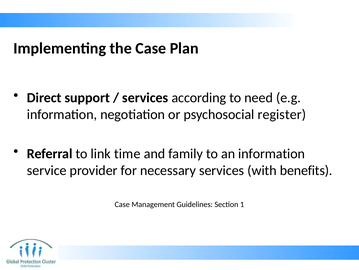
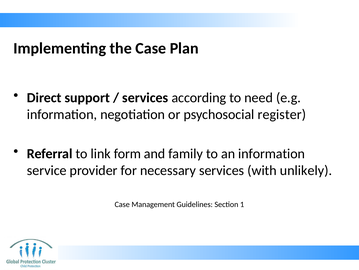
time: time -> form (127, 153)
benefits: benefits -> unlikely (306, 170)
